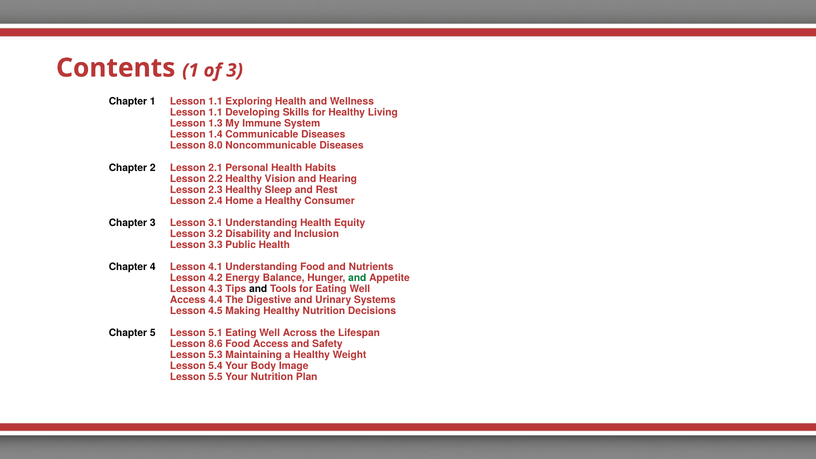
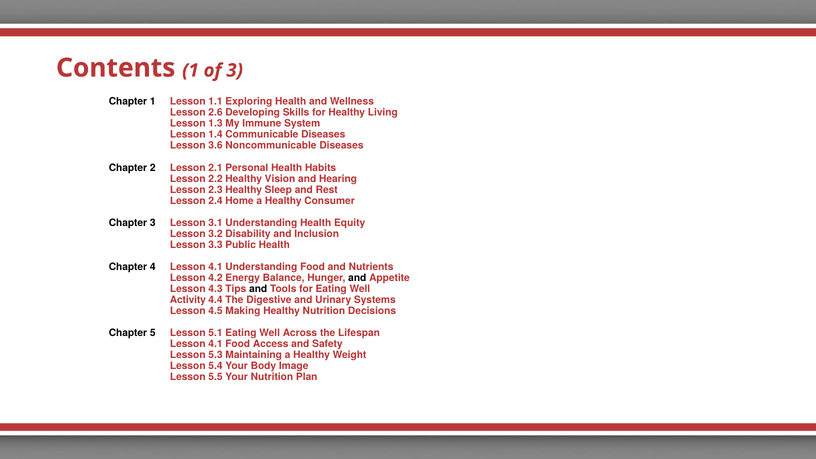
1.1: 1.1 -> 2.6 (215, 113)
8.0: 8.0 -> 3.6 (215, 146)
and colour: green -> black (357, 278)
Access: Access -> Activity (188, 300)
8.6: 8.6 -> 4.1 (215, 344)
